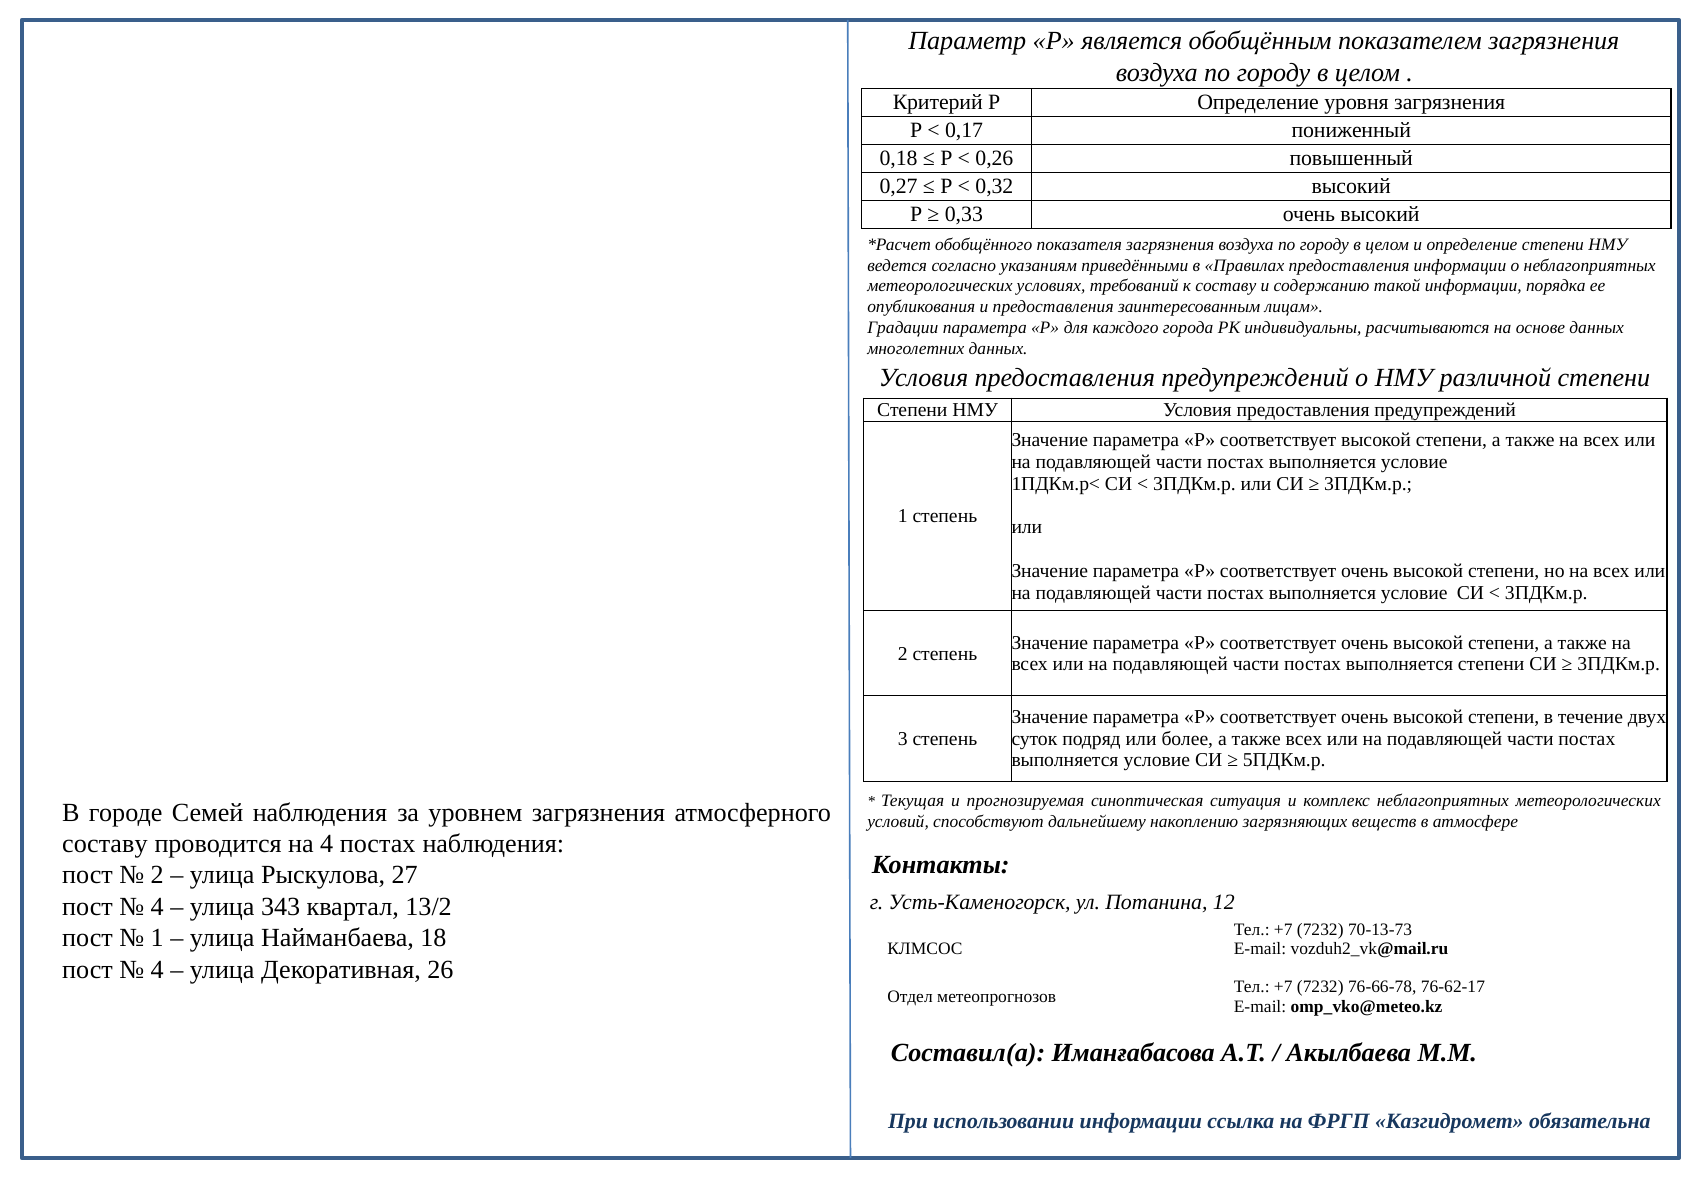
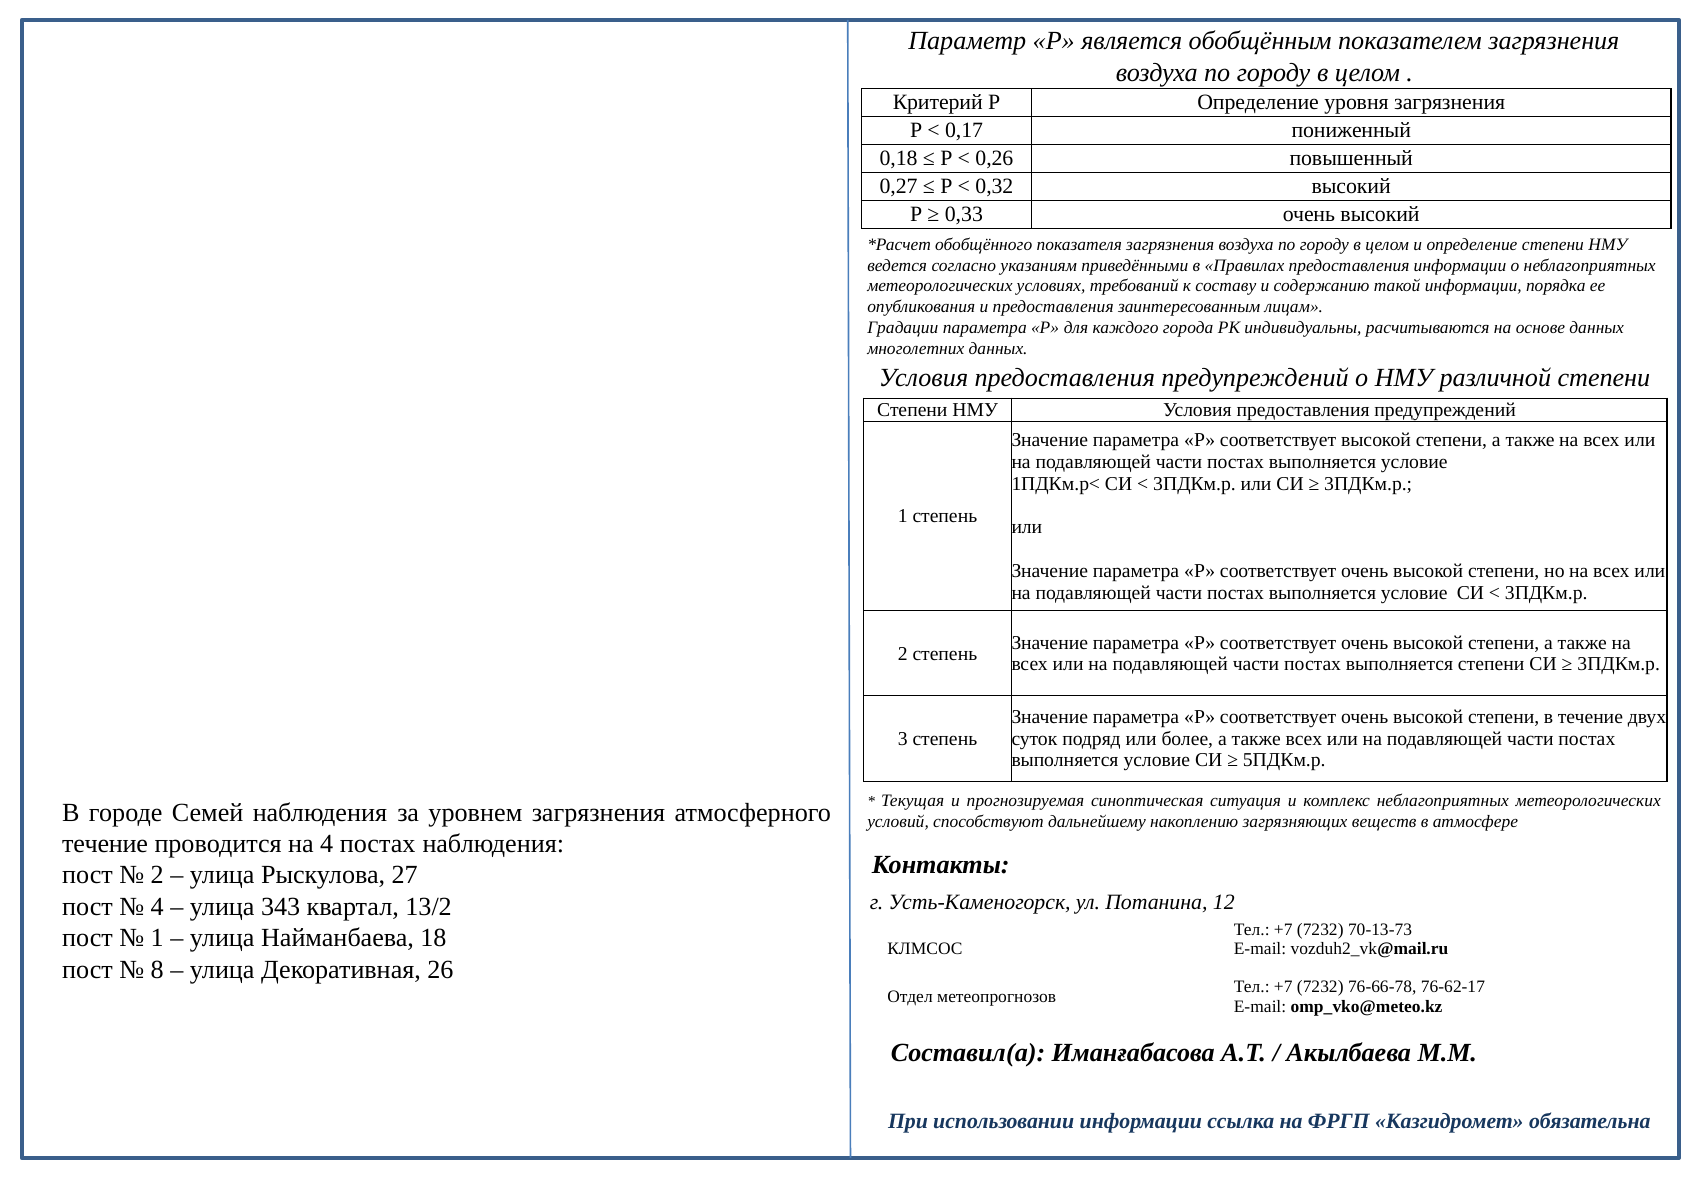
составу: составу -> течение (105, 844)
4: 4 -> 8 (157, 969)
